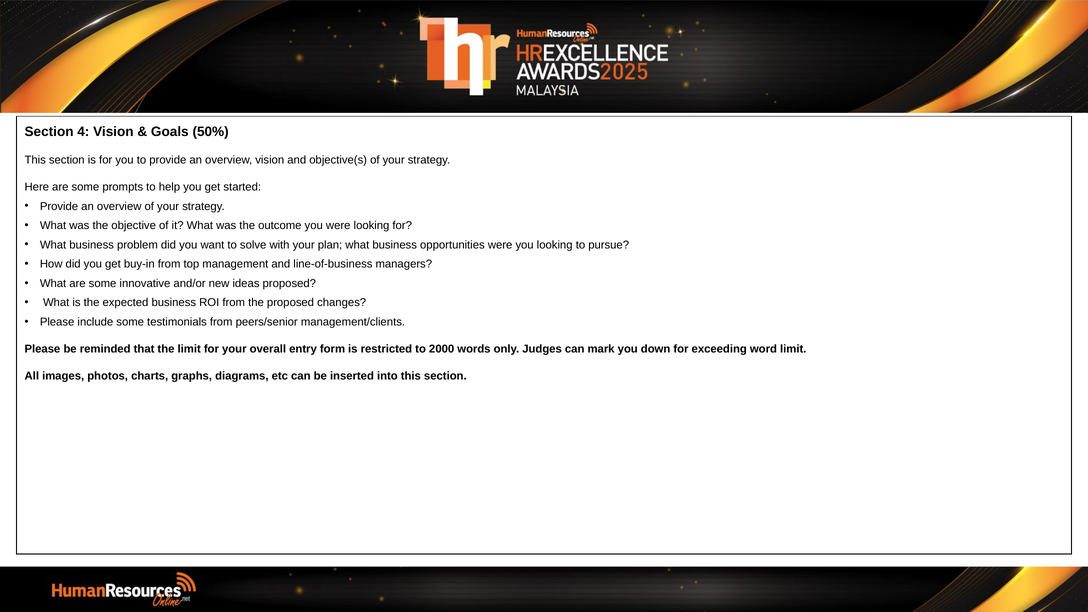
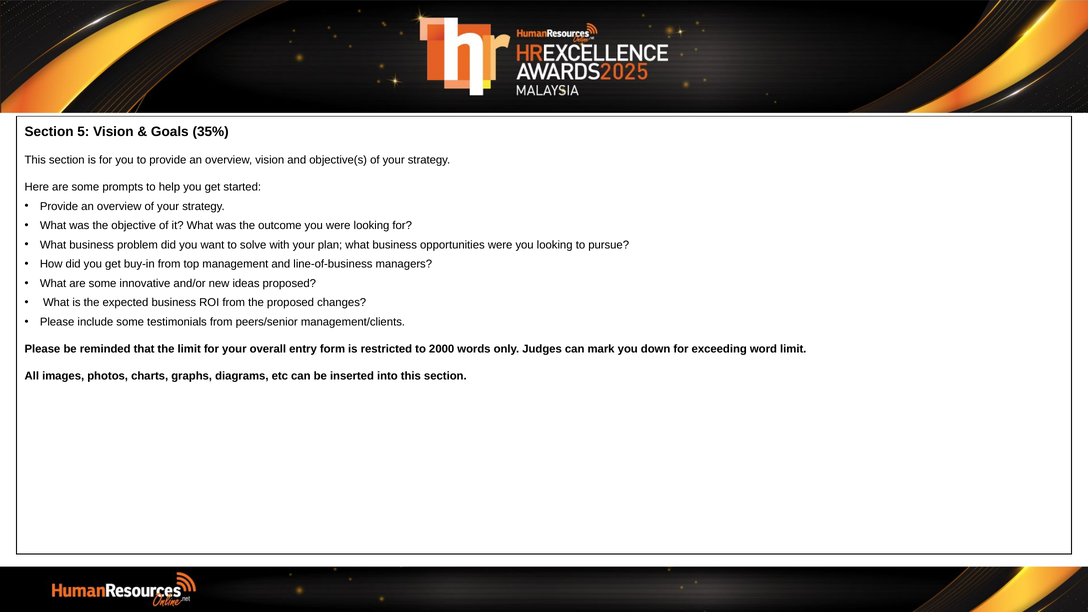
4: 4 -> 5 (83, 132)
50%: 50% -> 35% (211, 132)
